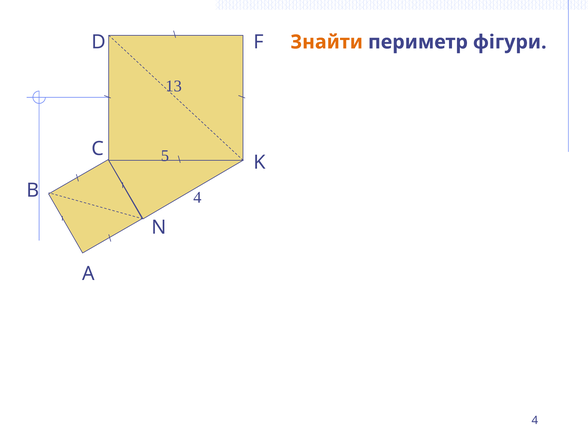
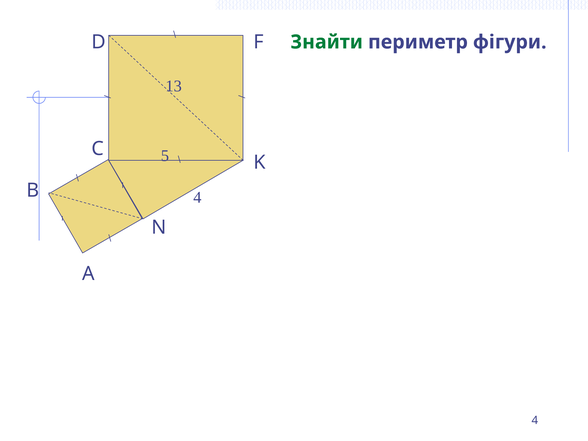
Знайти colour: orange -> green (327, 42)
